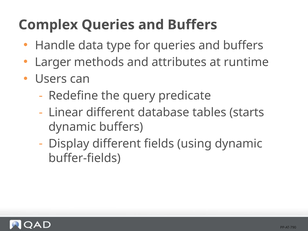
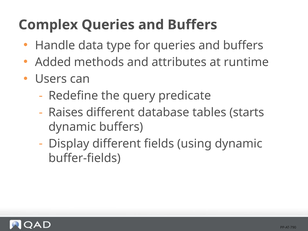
Larger: Larger -> Added (53, 62)
Linear: Linear -> Raises (66, 113)
